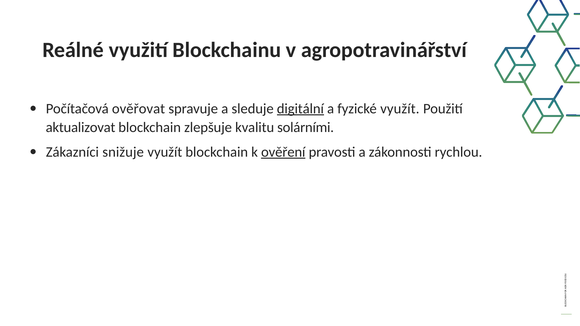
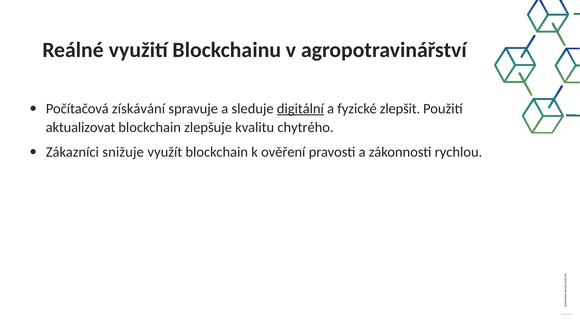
ověřovat: ověřovat -> získávání (139, 109)
fyzické využít: využít -> zlepšit (400, 109)
solárními: solárními -> chytrého (306, 127)
ověření underline: present -> none (283, 152)
